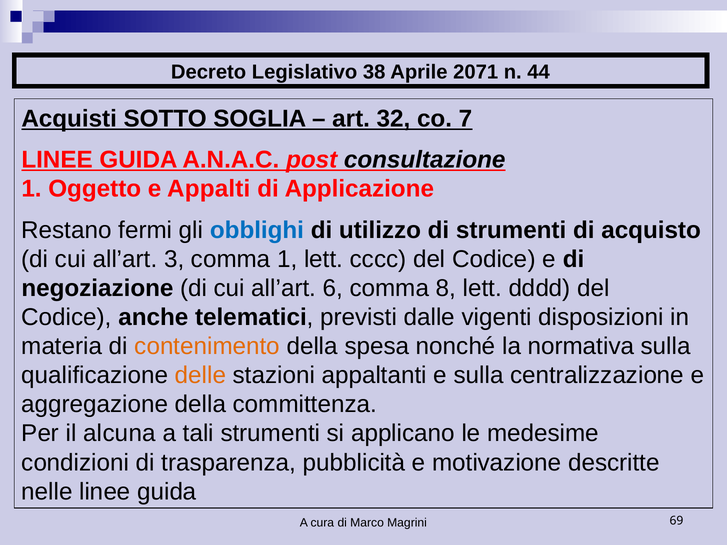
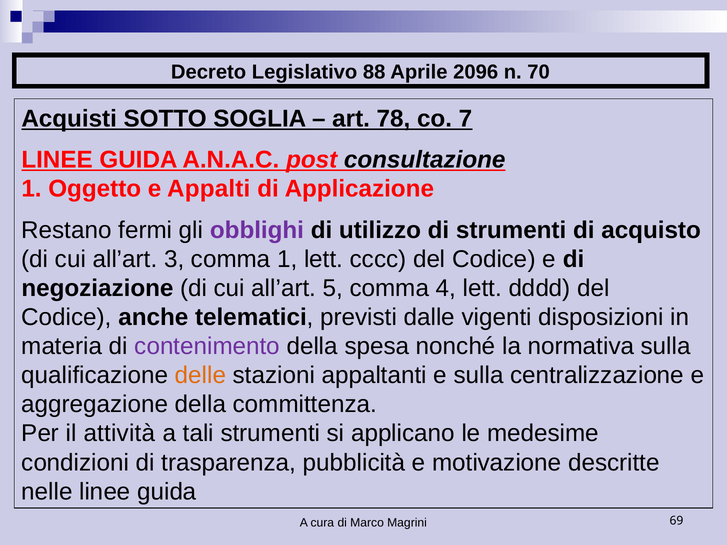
38: 38 -> 88 (374, 72)
2071: 2071 -> 2096 (476, 72)
44: 44 -> 70 (539, 72)
32: 32 -> 78 (393, 119)
obblighi colour: blue -> purple (257, 230)
6: 6 -> 5 (333, 288)
8: 8 -> 4 (446, 288)
contenimento colour: orange -> purple (207, 346)
alcuna: alcuna -> attività (120, 434)
